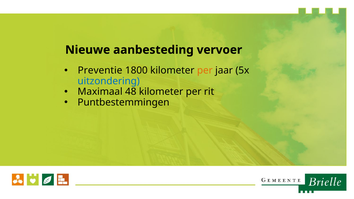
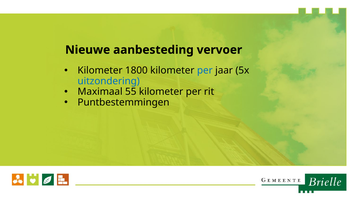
Preventie: Preventie -> Kilometer (100, 71)
per colour: orange -> blue (205, 71)
48: 48 -> 55 (131, 92)
